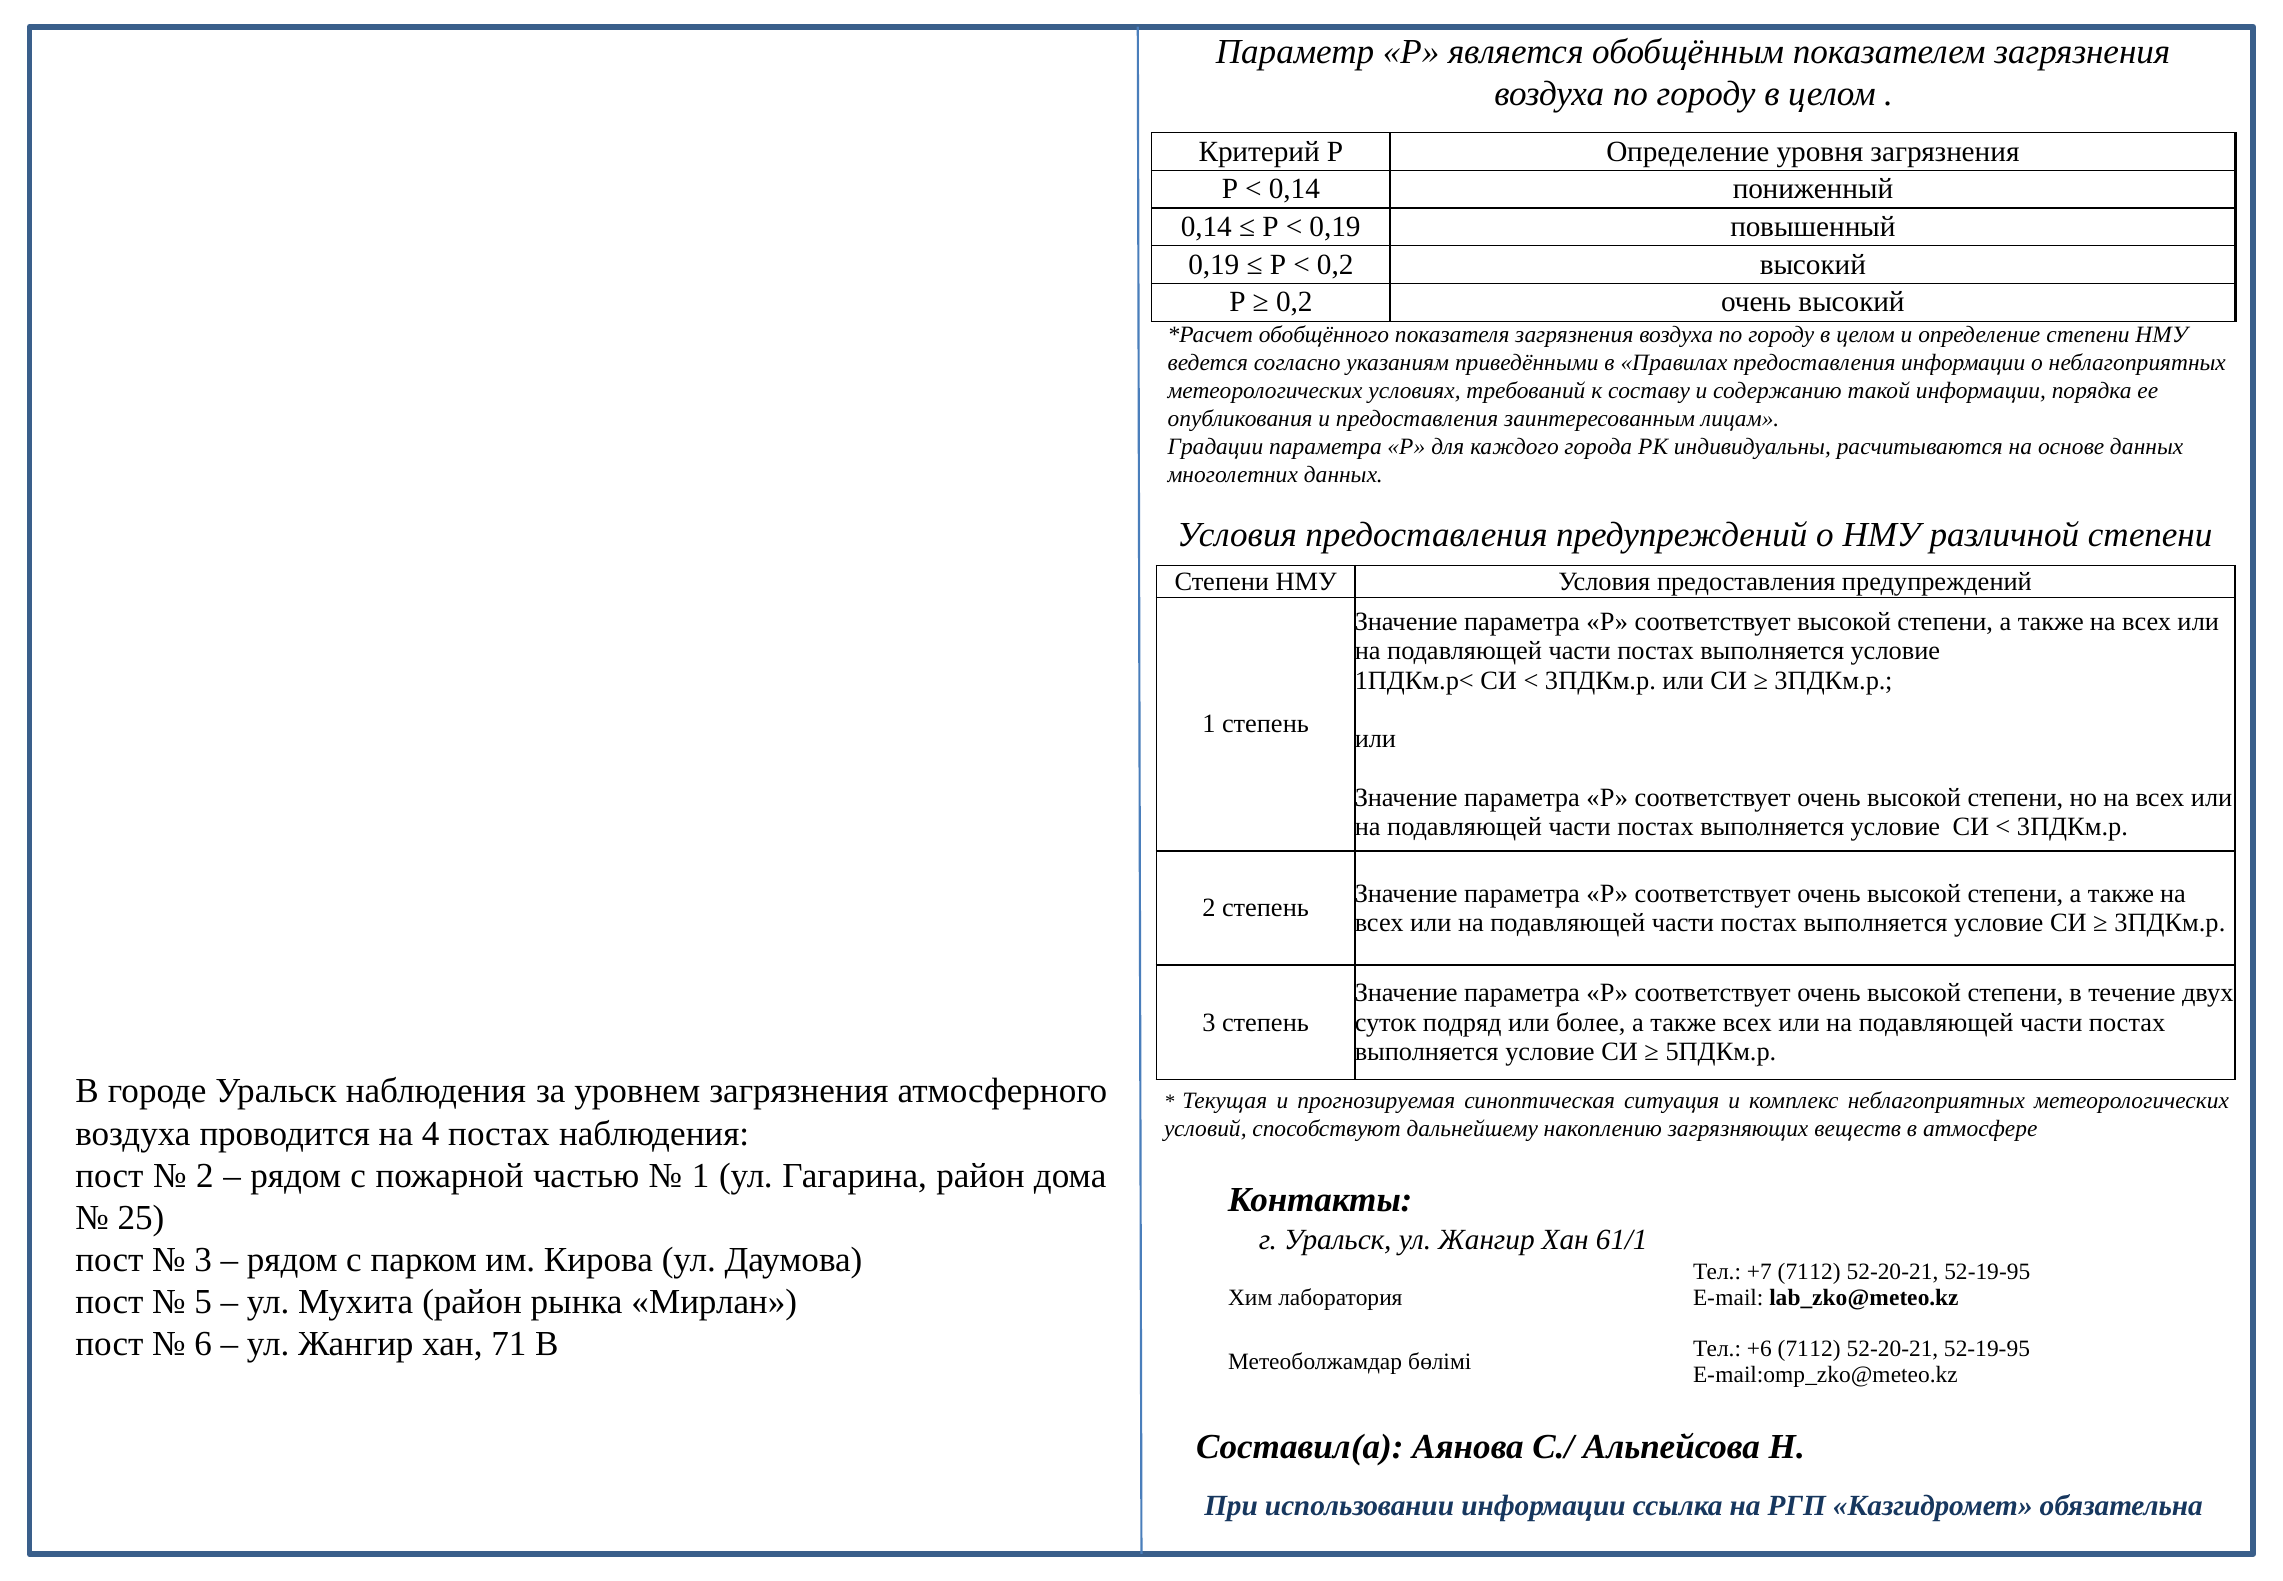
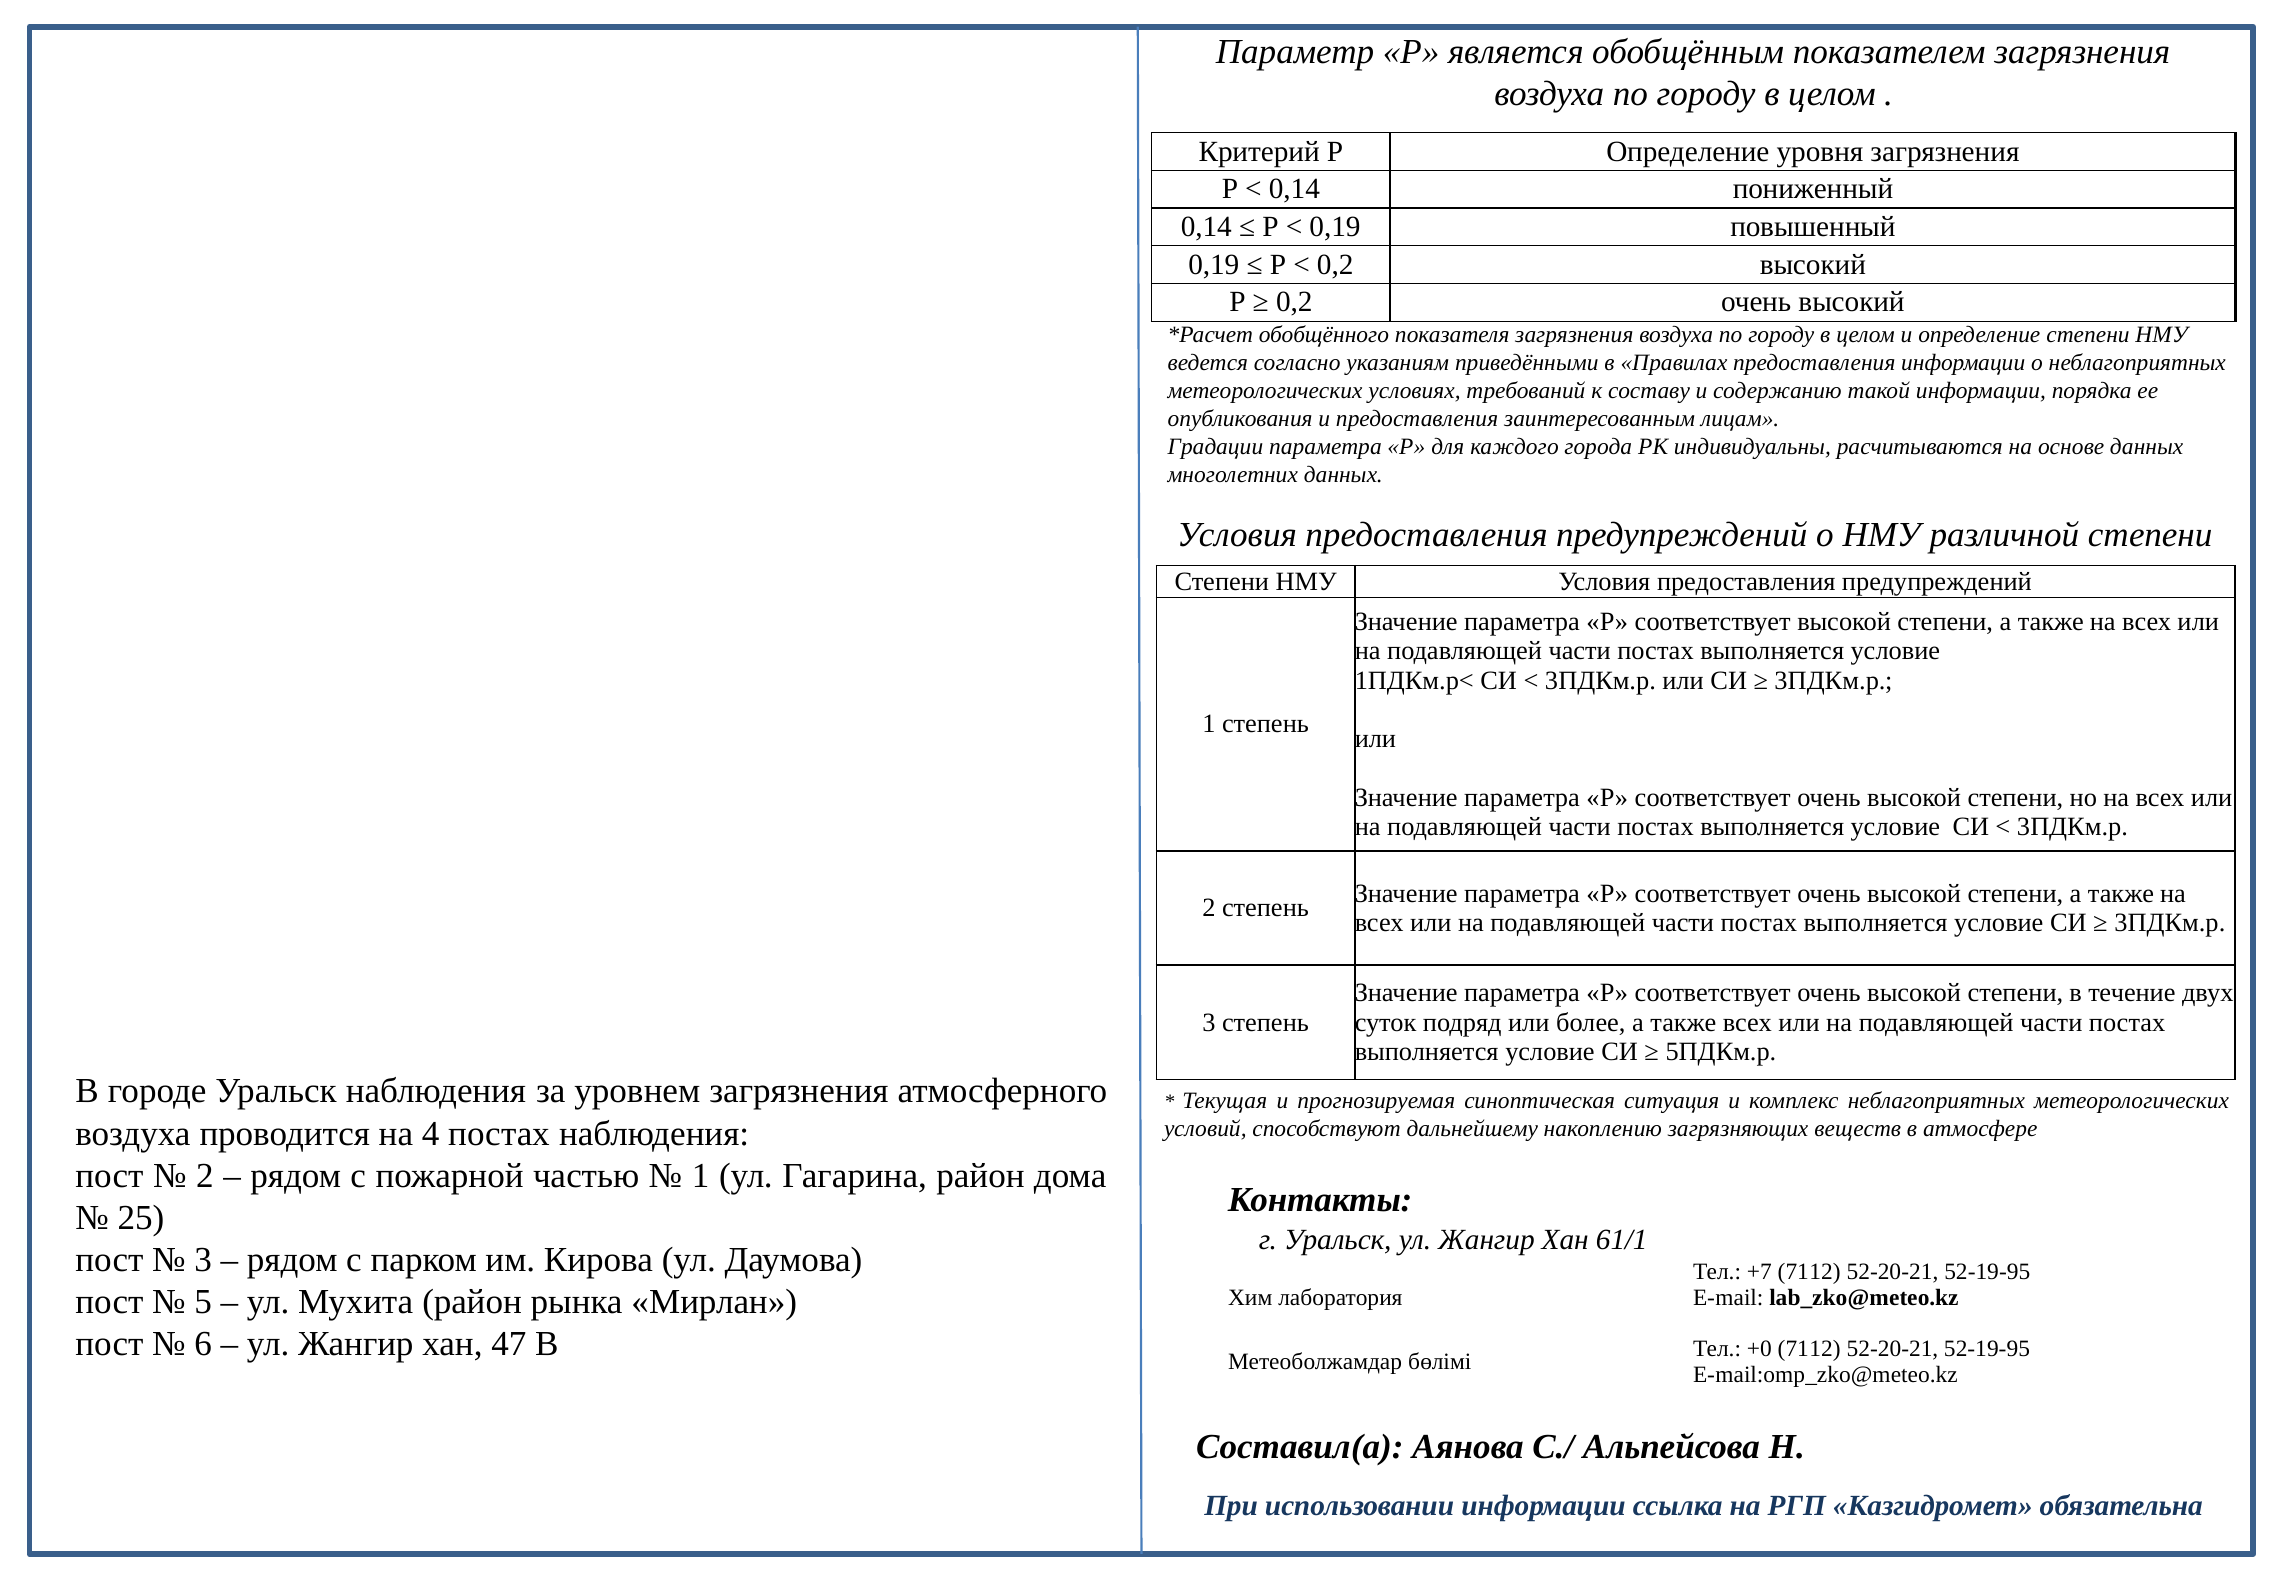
71: 71 -> 47 (509, 1344)
+6: +6 -> +0 (1759, 1349)
